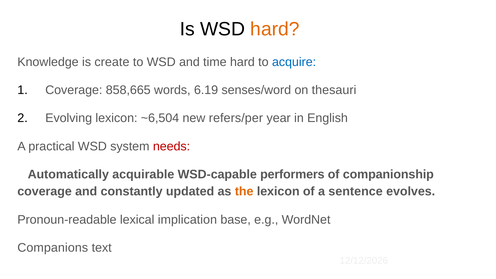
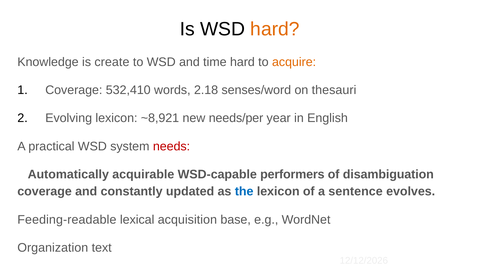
acquire colour: blue -> orange (294, 62)
858,665: 858,665 -> 532,410 (128, 90)
6.19: 6.19 -> 2.18 (206, 90)
~6,504: ~6,504 -> ~8,921 (160, 118)
refers/per: refers/per -> needs/per (236, 118)
companionship: companionship -> disambiguation (388, 174)
the colour: orange -> blue (244, 192)
Pronoun-readable: Pronoun-readable -> Feeding-readable (67, 220)
implication: implication -> acquisition (187, 220)
Companions: Companions -> Organization (53, 248)
